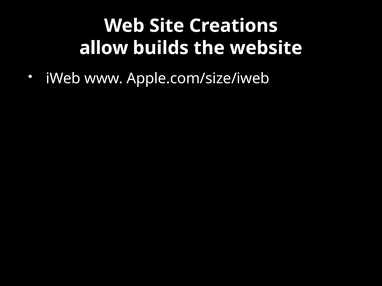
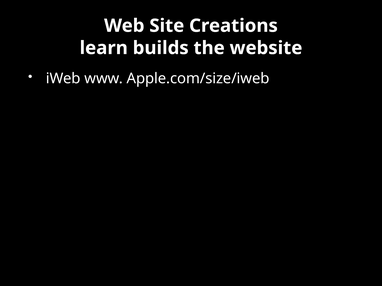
allow: allow -> learn (104, 48)
